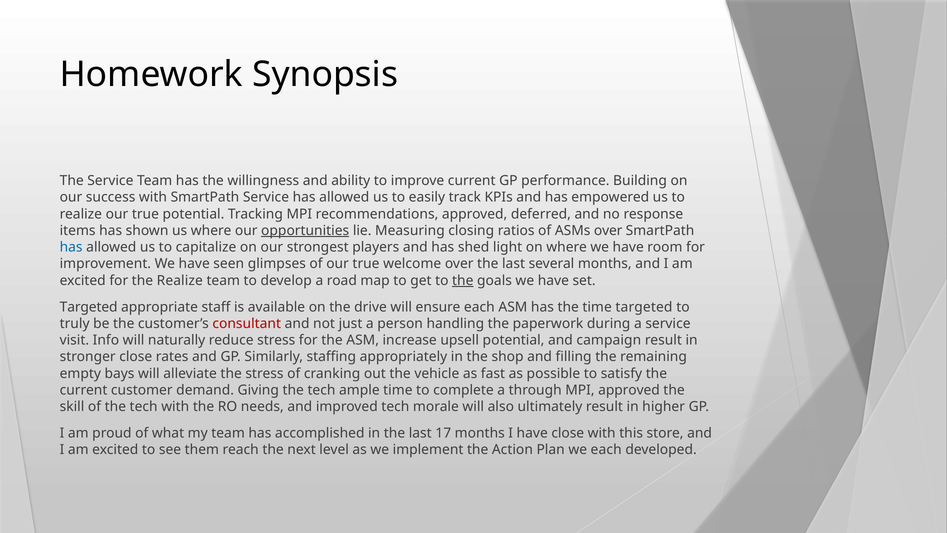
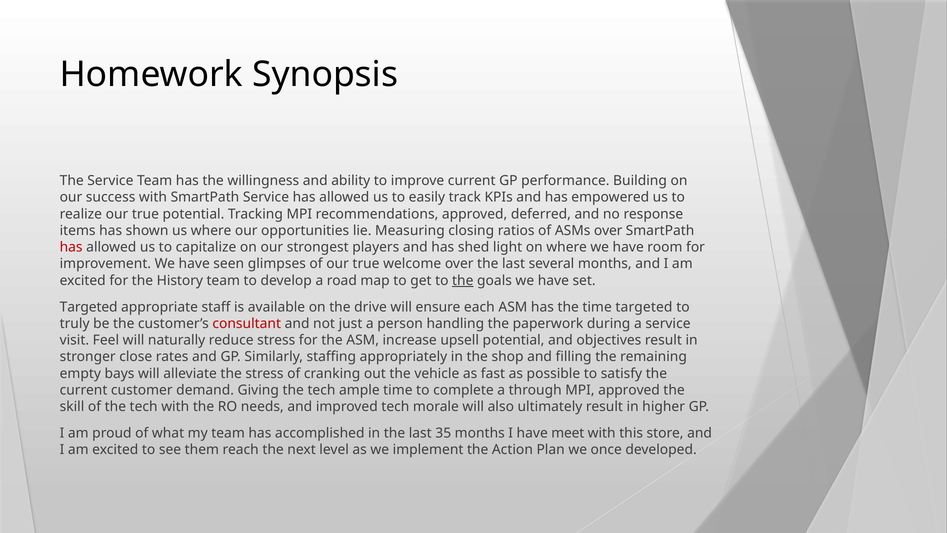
opportunities underline: present -> none (305, 230)
has colour: blue -> red (71, 247)
the Realize: Realize -> History (180, 280)
Info: Info -> Feel (106, 340)
campaign: campaign -> objectives (609, 340)
17: 17 -> 35 (443, 433)
have close: close -> meet (568, 433)
we each: each -> once (606, 450)
